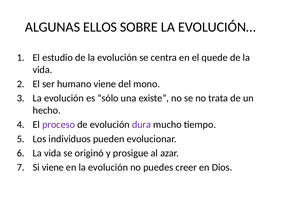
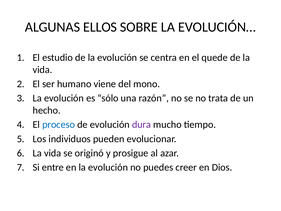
existe: existe -> razón (154, 98)
proceso colour: purple -> blue (59, 124)
Si viene: viene -> entre (53, 167)
